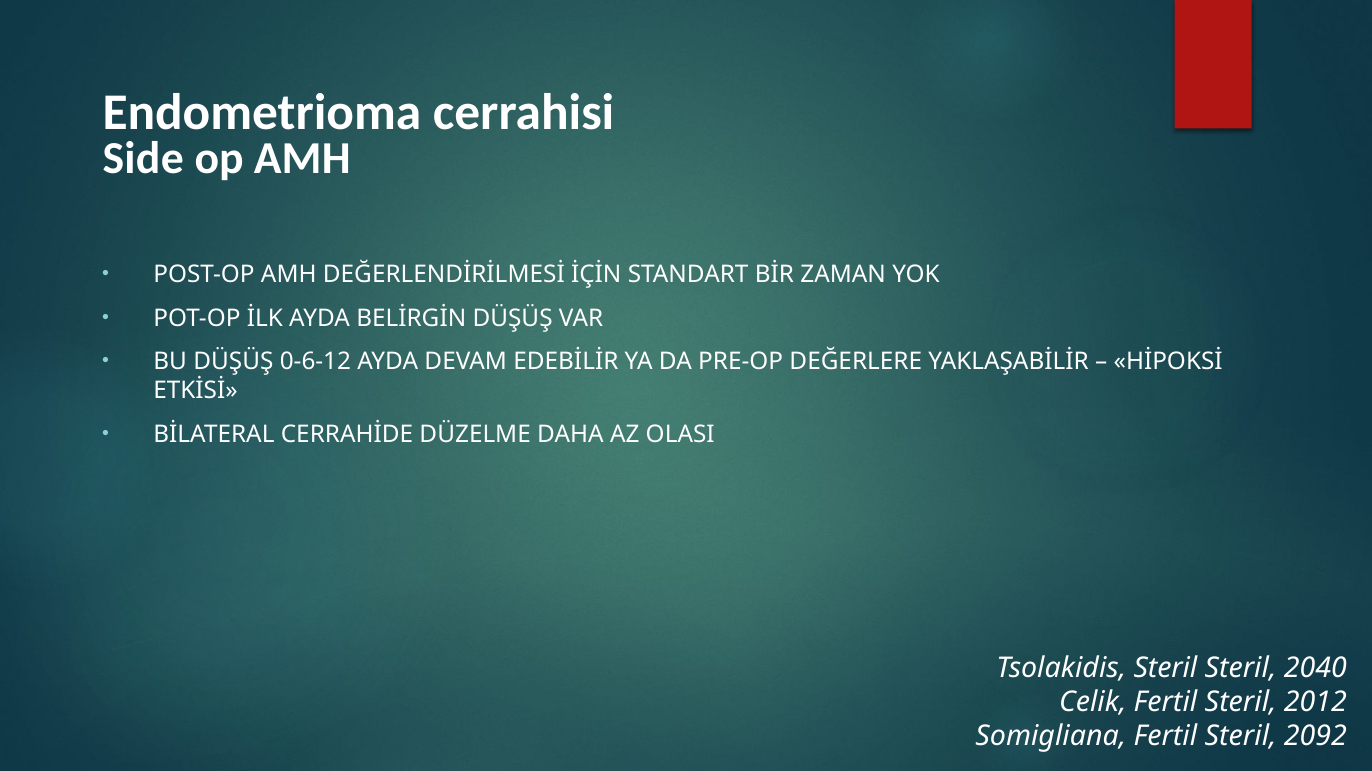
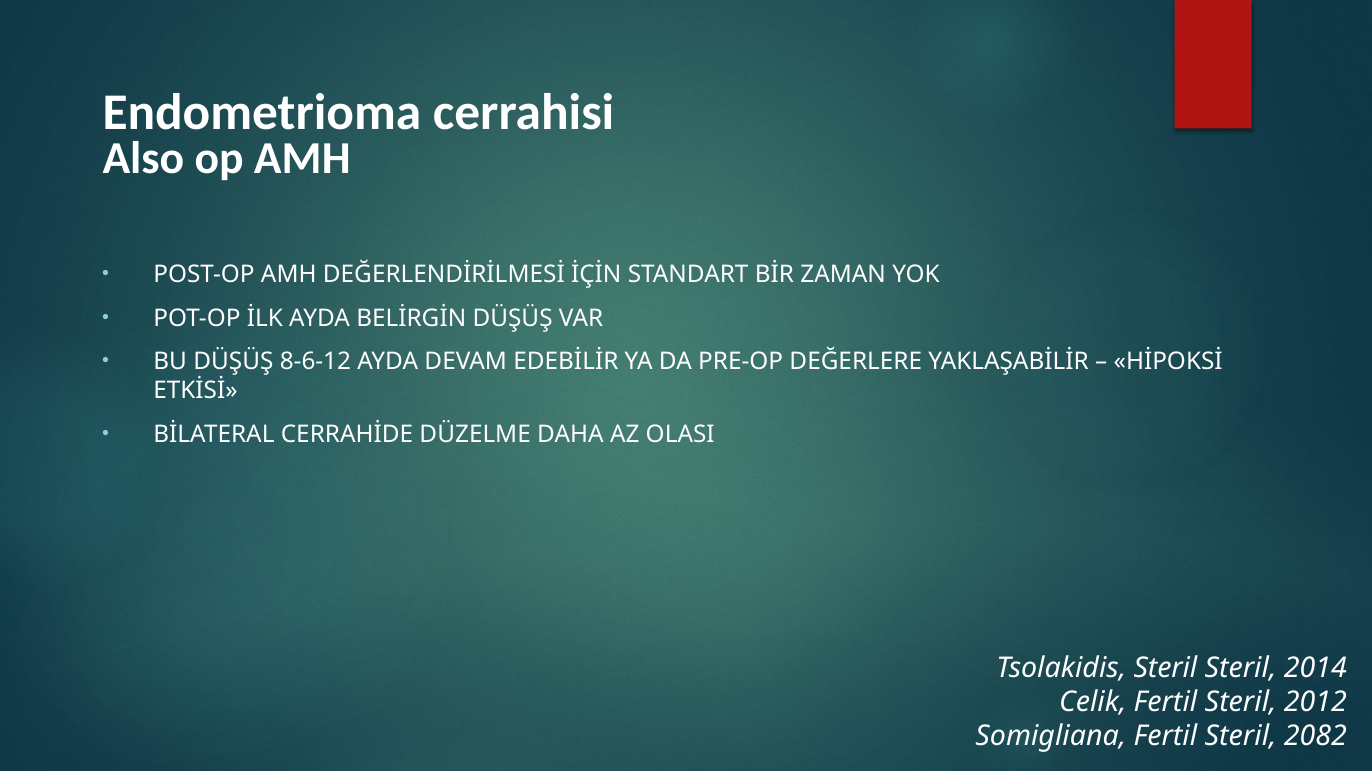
Side: Side -> Also (143, 159)
0-6-12: 0-6-12 -> 8-6-12 (315, 362)
2040: 2040 -> 2014 (1315, 669)
2092: 2092 -> 2082 (1315, 737)
